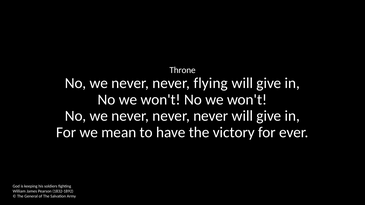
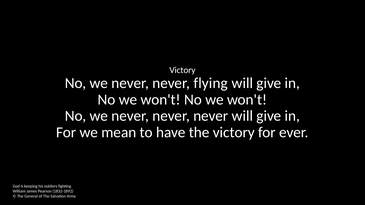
Throne: Throne -> Victory (182, 70)
